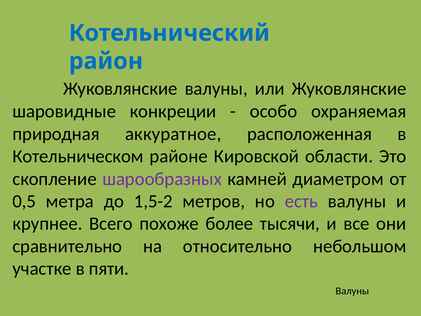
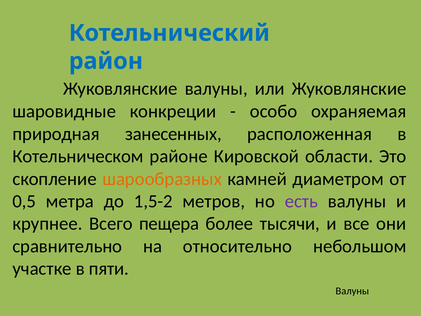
аккуратное: аккуратное -> занесенных (173, 134)
шарообразных colour: purple -> orange (162, 179)
похоже: похоже -> пещера (169, 224)
